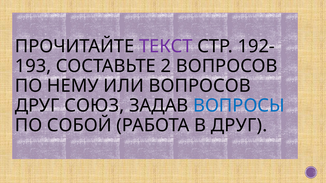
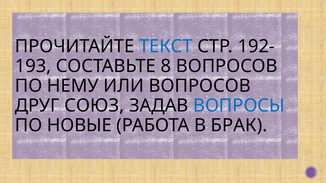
ТЕКСТ colour: purple -> blue (166, 46)
2: 2 -> 8 (166, 66)
СОБОЙ: СОБОЙ -> НОВЫЕ (79, 126)
В ДРУГ: ДРУГ -> БРАК (239, 126)
